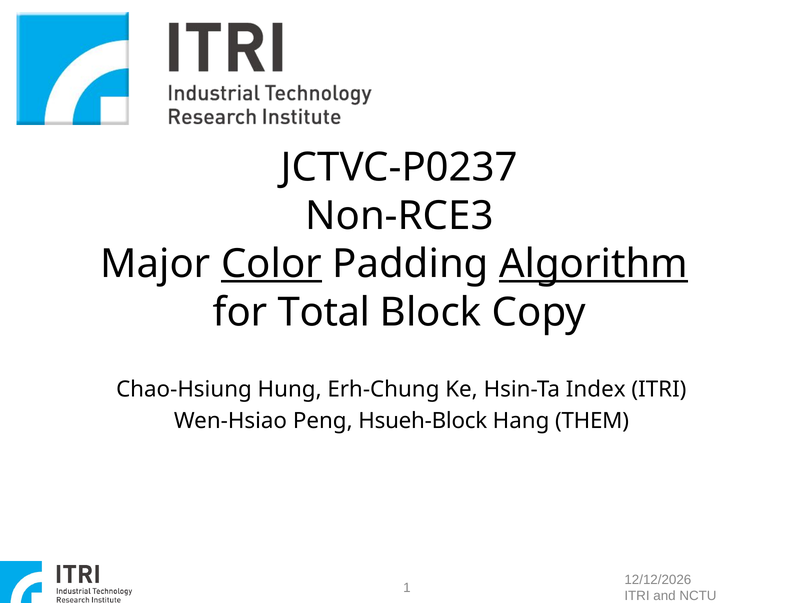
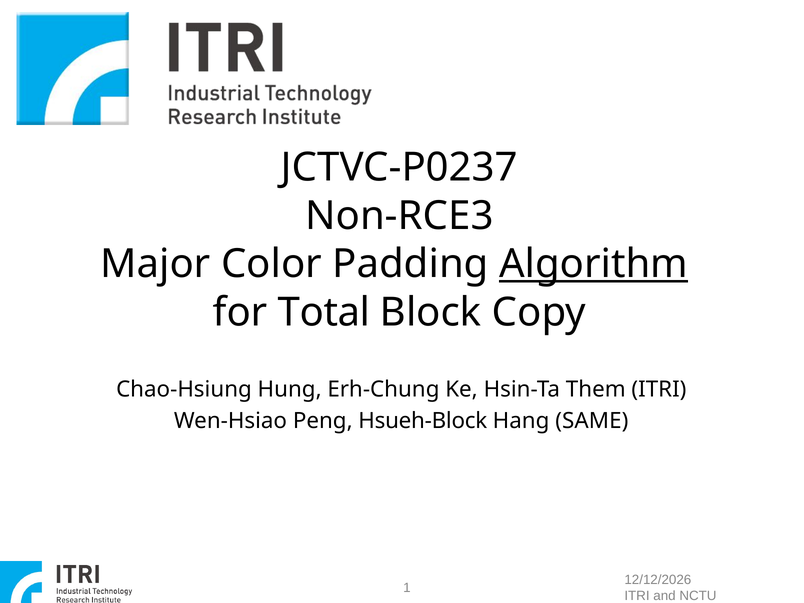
Color underline: present -> none (272, 264)
Index: Index -> Them (596, 390)
THEM: THEM -> SAME (592, 421)
